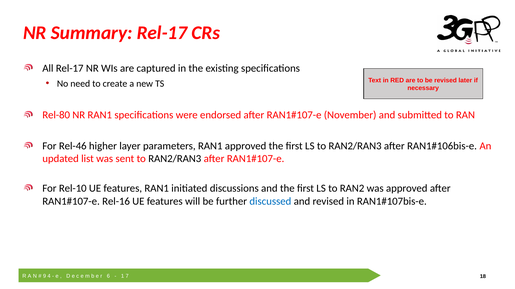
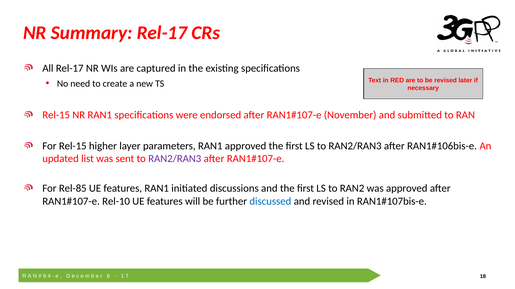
Rel-80: Rel-80 -> Rel-15 (56, 115)
For Rel-46: Rel-46 -> Rel-15 (73, 146)
RAN2/RAN3 colour: black -> purple (175, 159)
Rel-10: Rel-10 -> Rel-85 (73, 189)
Rel-16: Rel-16 -> Rel-10 (116, 202)
